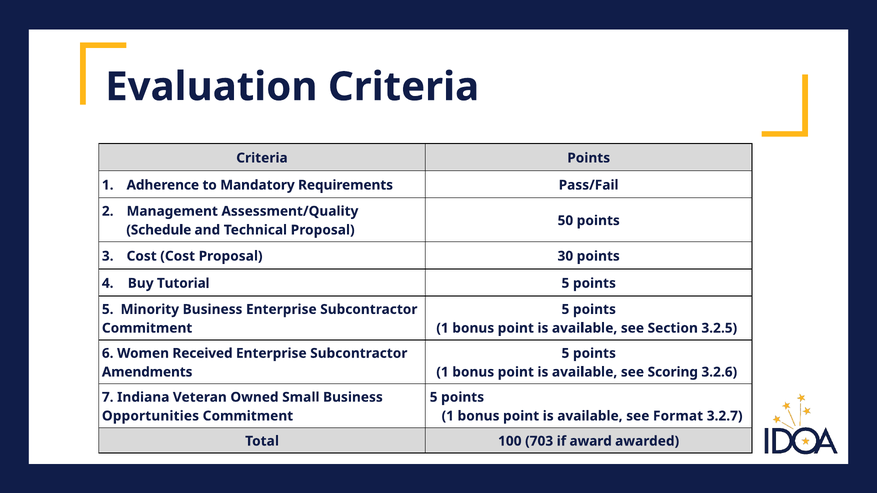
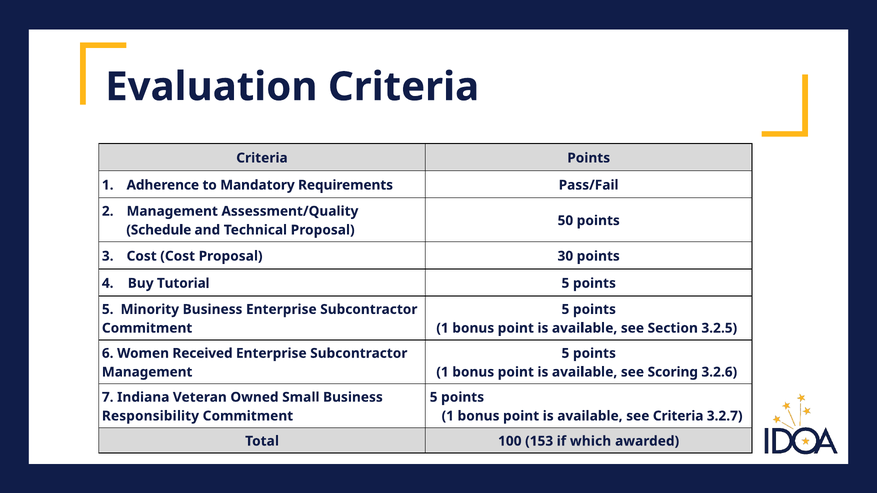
Amendments: Amendments -> Management (147, 372)
Opportunities: Opportunities -> Responsibility (150, 416)
see Format: Format -> Criteria (678, 416)
703: 703 -> 153 (539, 441)
award: award -> which (591, 441)
